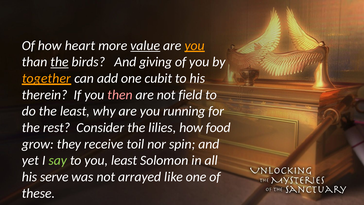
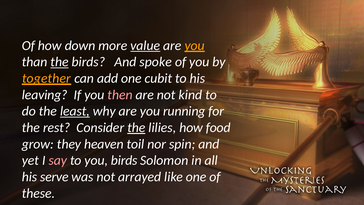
heart: heart -> down (80, 46)
giving: giving -> spoke (156, 62)
therein: therein -> leaving (45, 95)
field: field -> kind (190, 95)
least underline: none -> present (75, 111)
the underline: none -> present (136, 127)
receive: receive -> heaven (104, 144)
say colour: light green -> pink (58, 160)
you least: least -> birds (124, 160)
